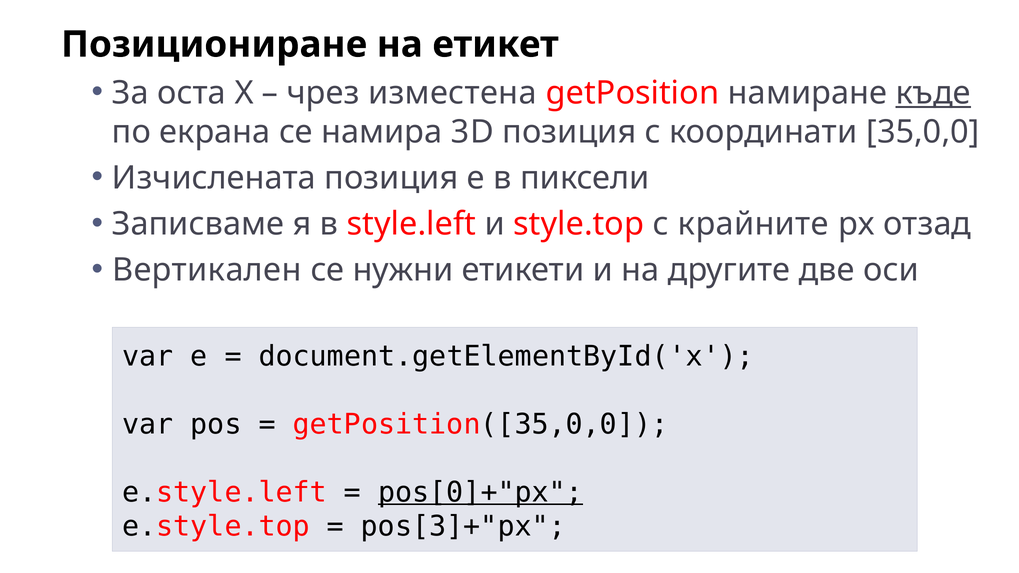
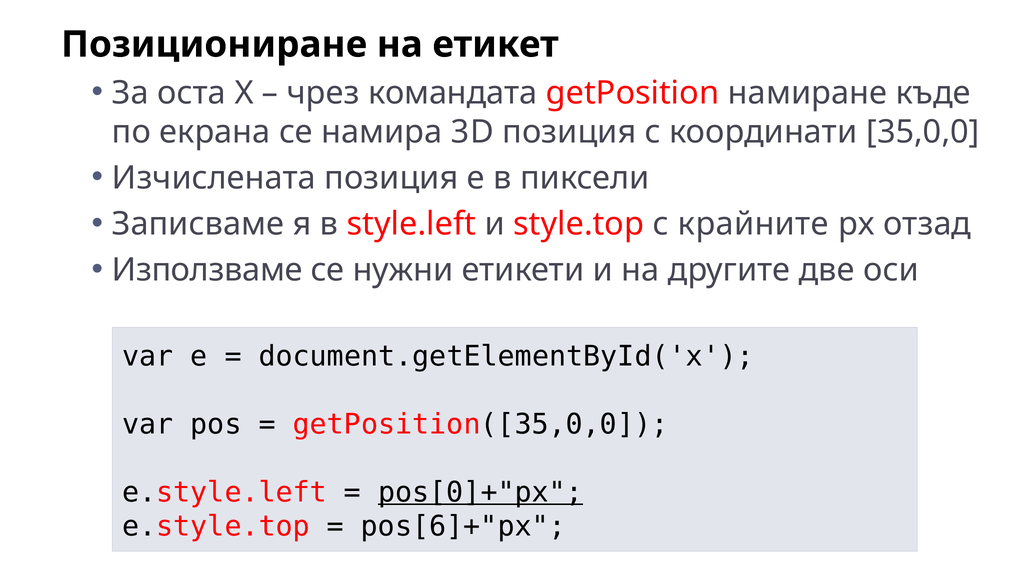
изместена: изместена -> командата (453, 93)
къде underline: present -> none (933, 93)
Вертикален: Вертикален -> Използваме (207, 270)
pos[3]+"px: pos[3]+"px -> pos[6]+"px (463, 526)
